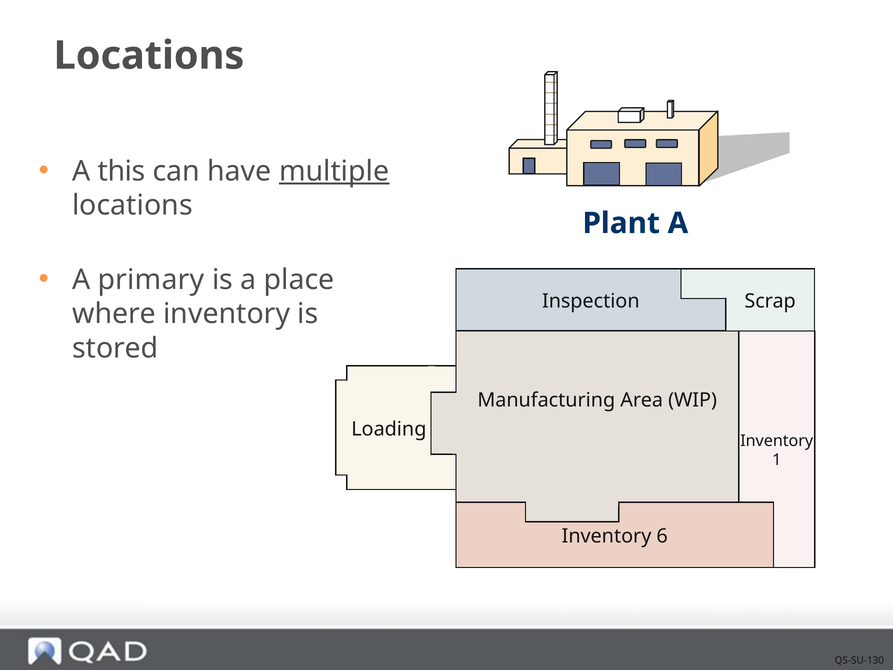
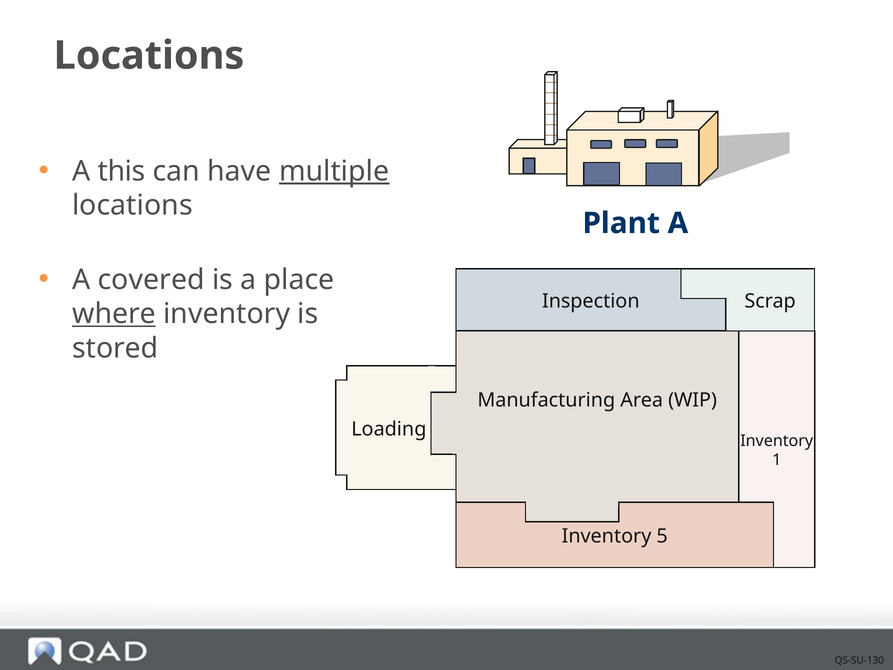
primary: primary -> covered (151, 280)
where underline: none -> present (114, 314)
6: 6 -> 5 (662, 536)
